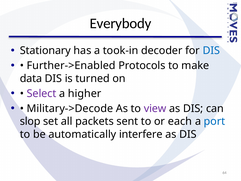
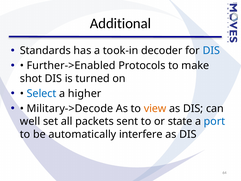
Everybody: Everybody -> Additional (120, 23)
Stationary: Stationary -> Standards (45, 51)
data: data -> shot (31, 78)
Select colour: purple -> blue (42, 93)
view colour: purple -> orange (155, 108)
slop: slop -> well (30, 121)
each: each -> state (180, 121)
